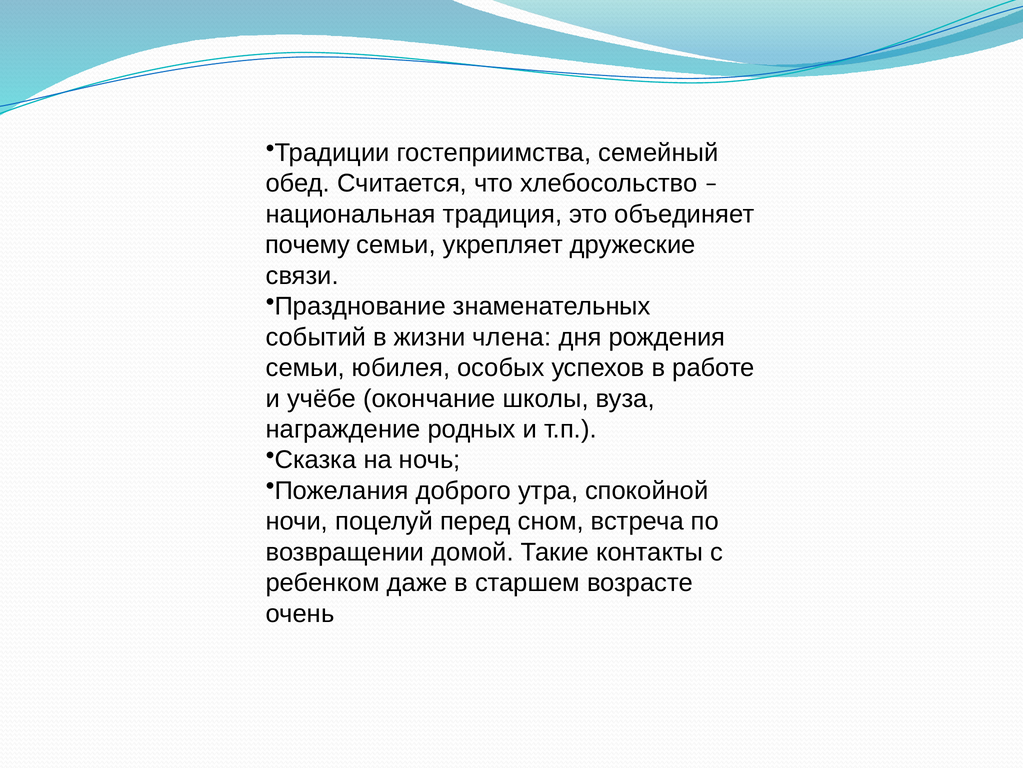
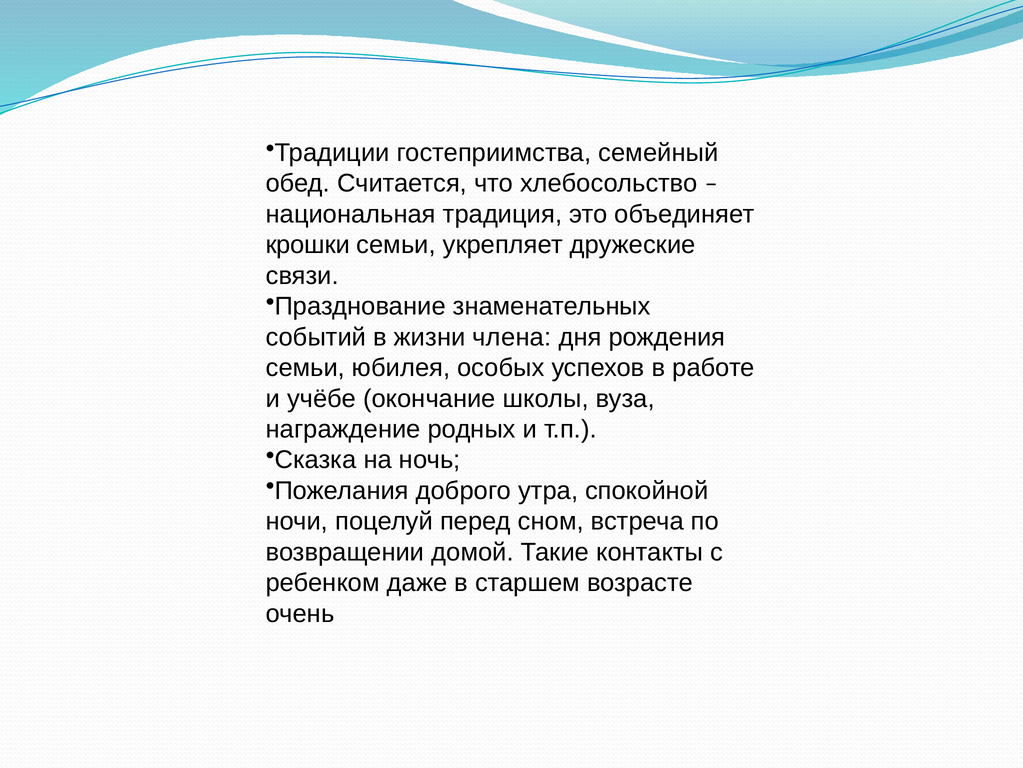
почему: почему -> крошки (308, 245)
